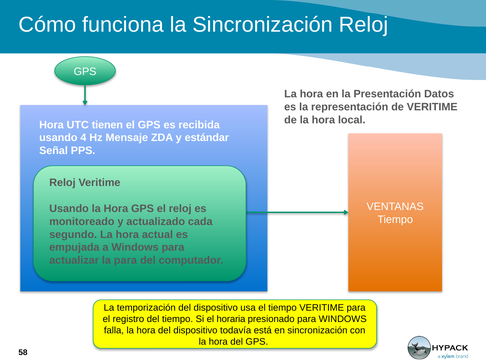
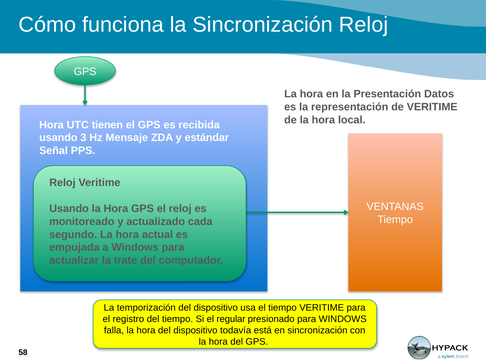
4: 4 -> 3 (83, 138)
la para: para -> trate (126, 261)
horaria: horaria -> regular (231, 319)
